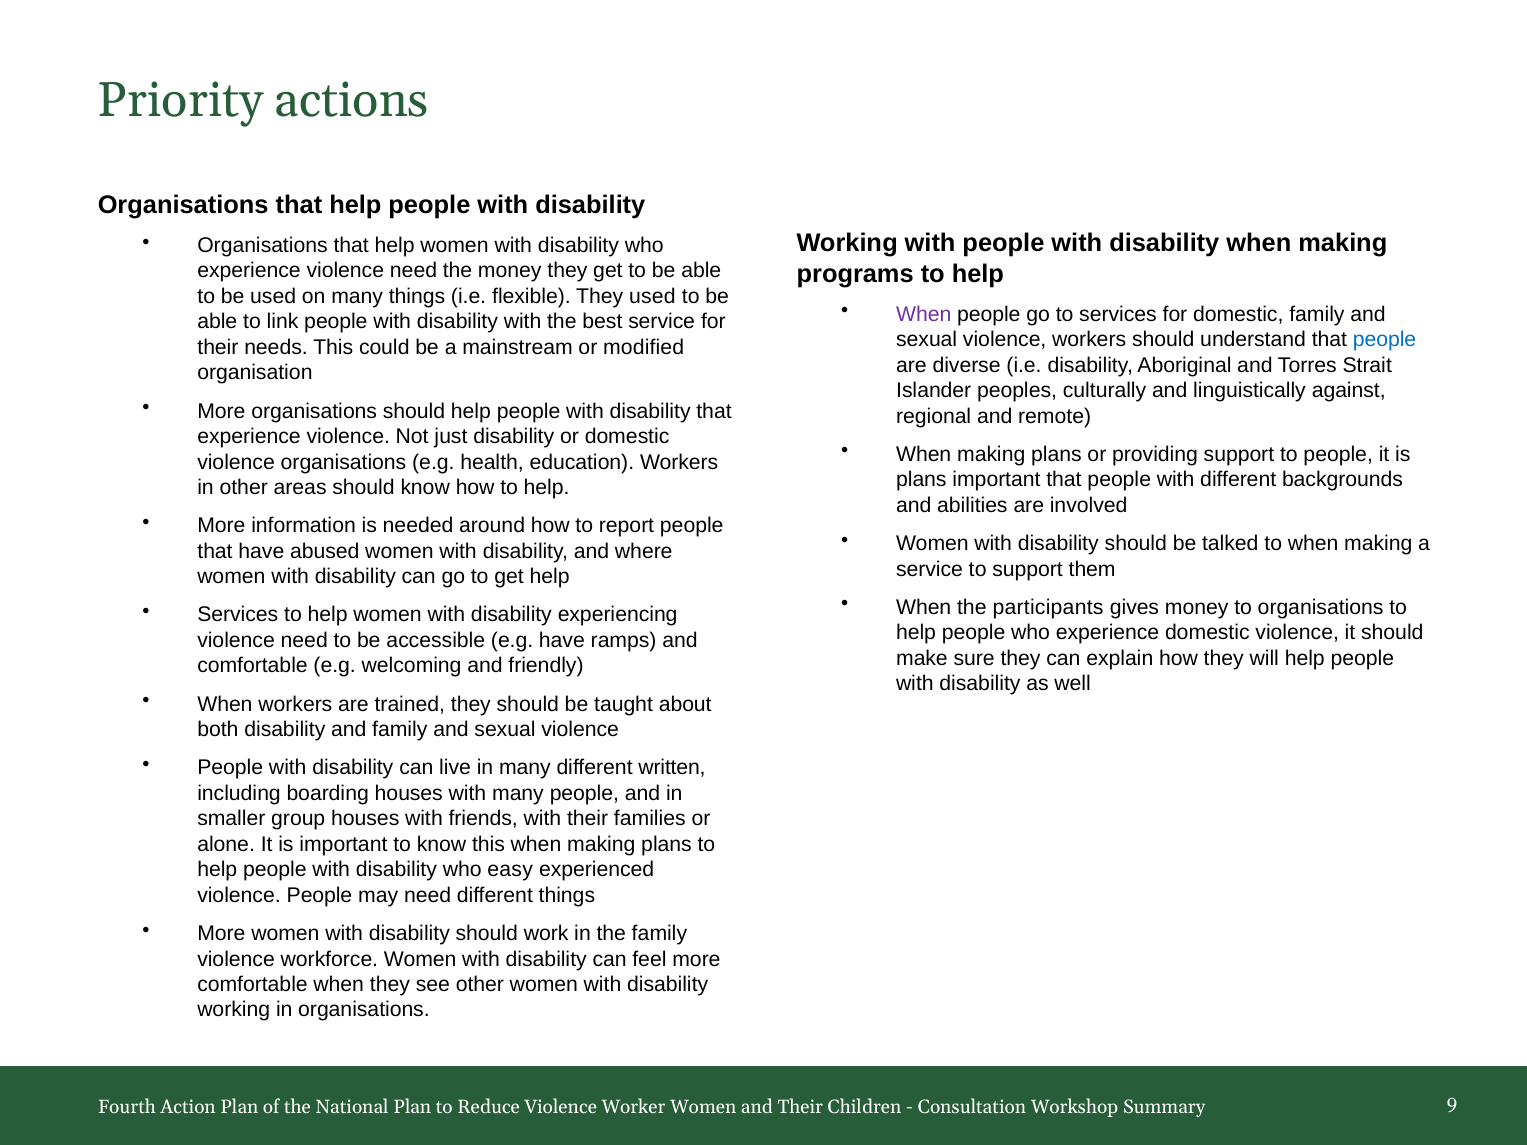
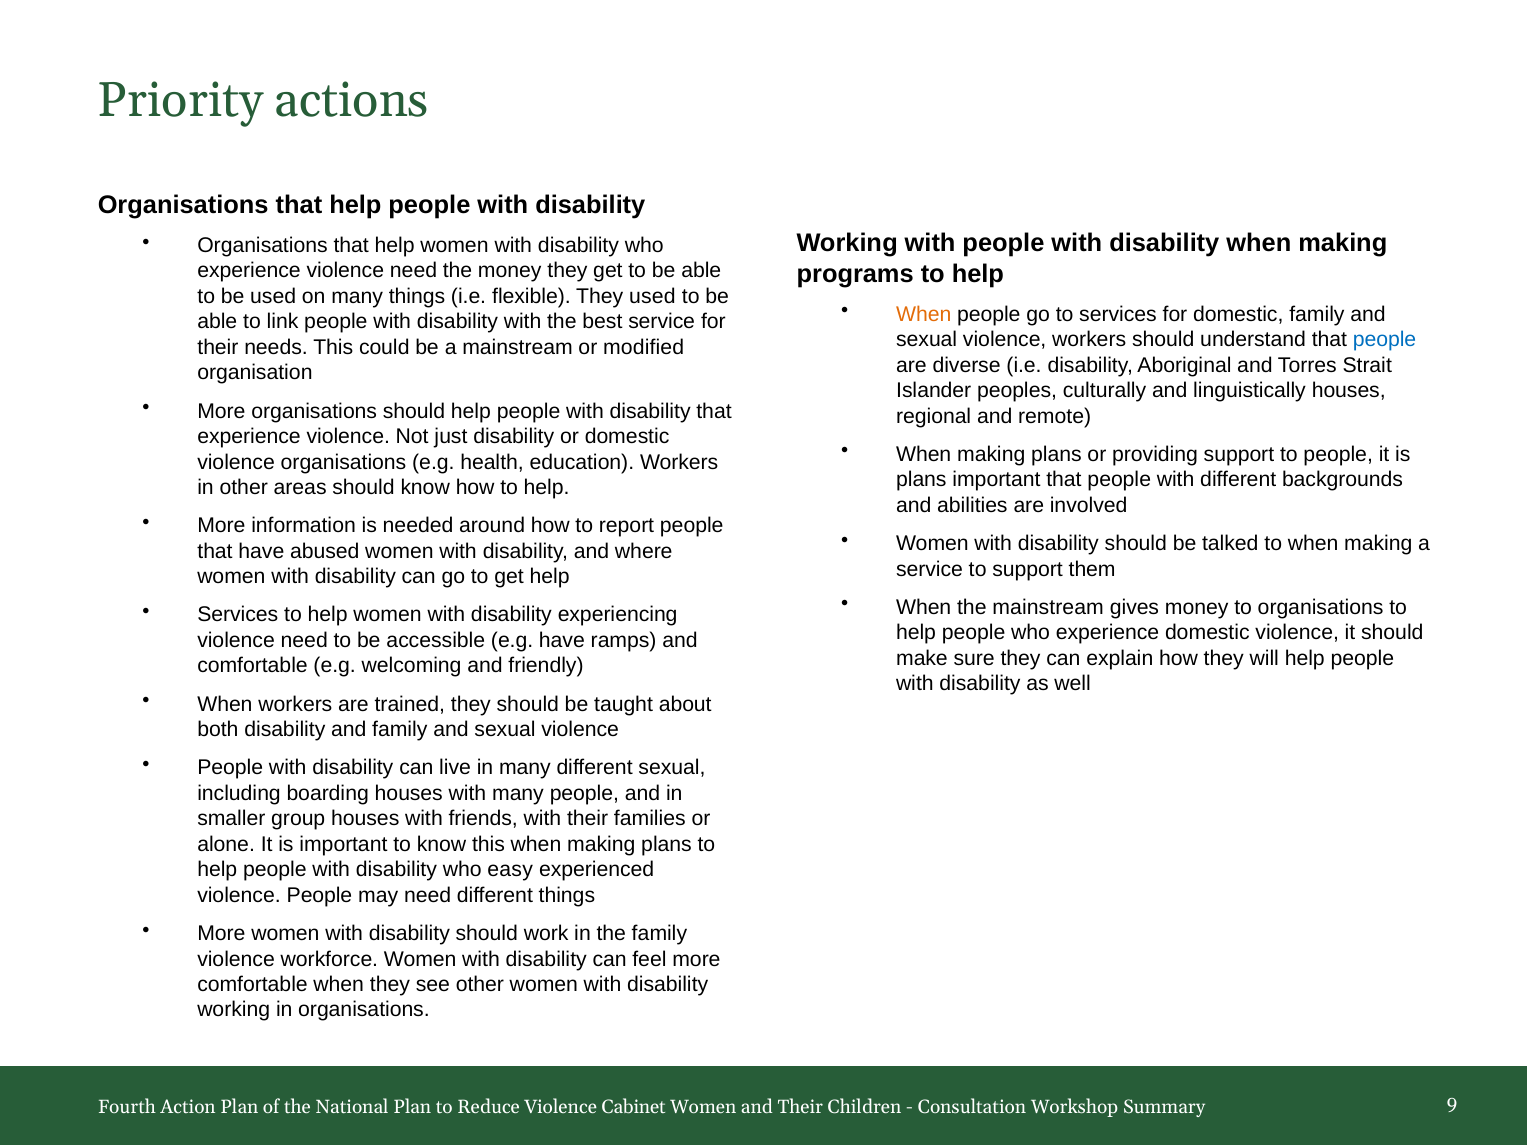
When colour: purple -> orange (924, 314)
linguistically against: against -> houses (1349, 391)
the participants: participants -> mainstream (1048, 607)
different written: written -> sexual (672, 768)
Worker: Worker -> Cabinet (634, 1107)
